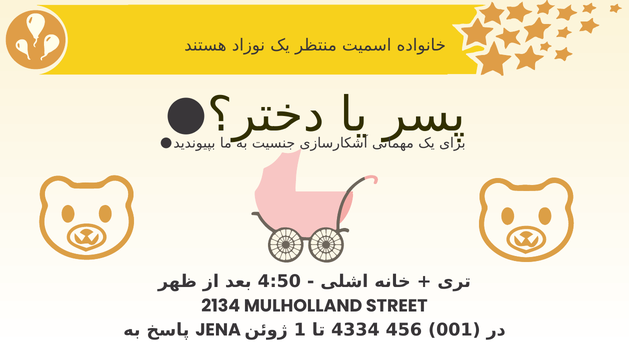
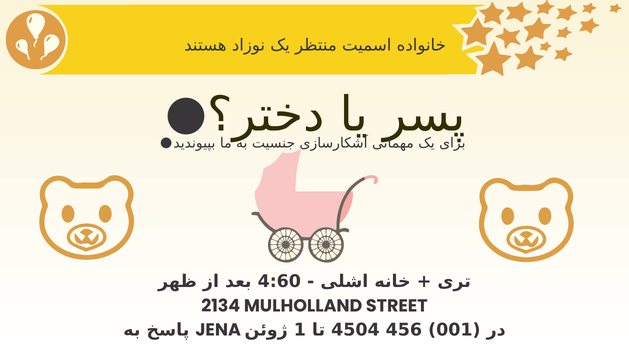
4:50: 4:50 -> 4:60 (279, 282)
4334: 4334 -> 4504 (355, 330)
